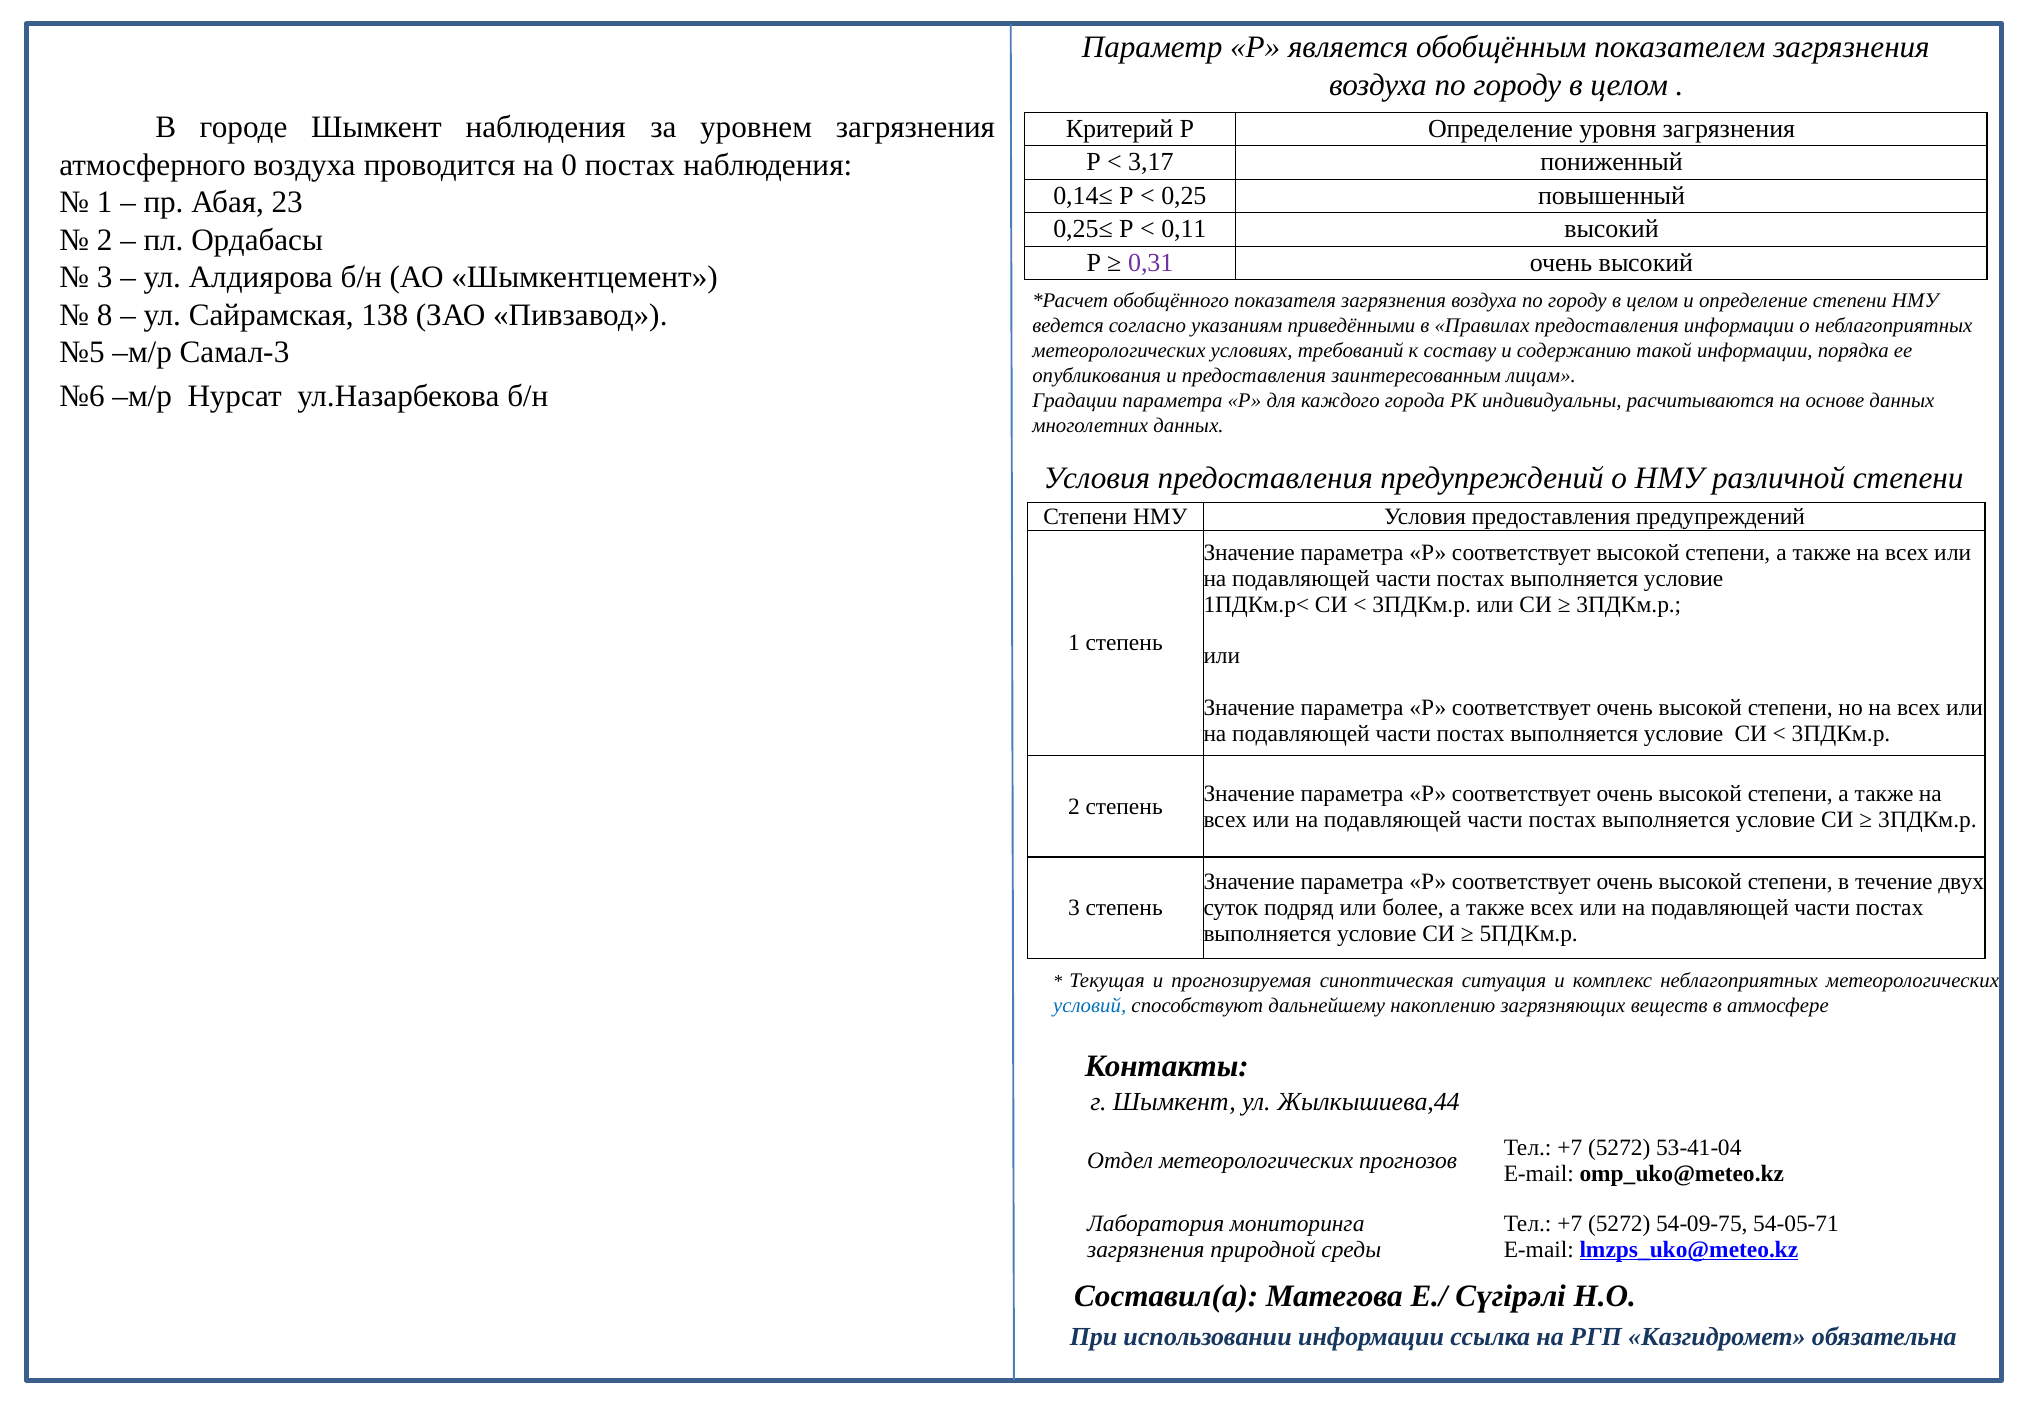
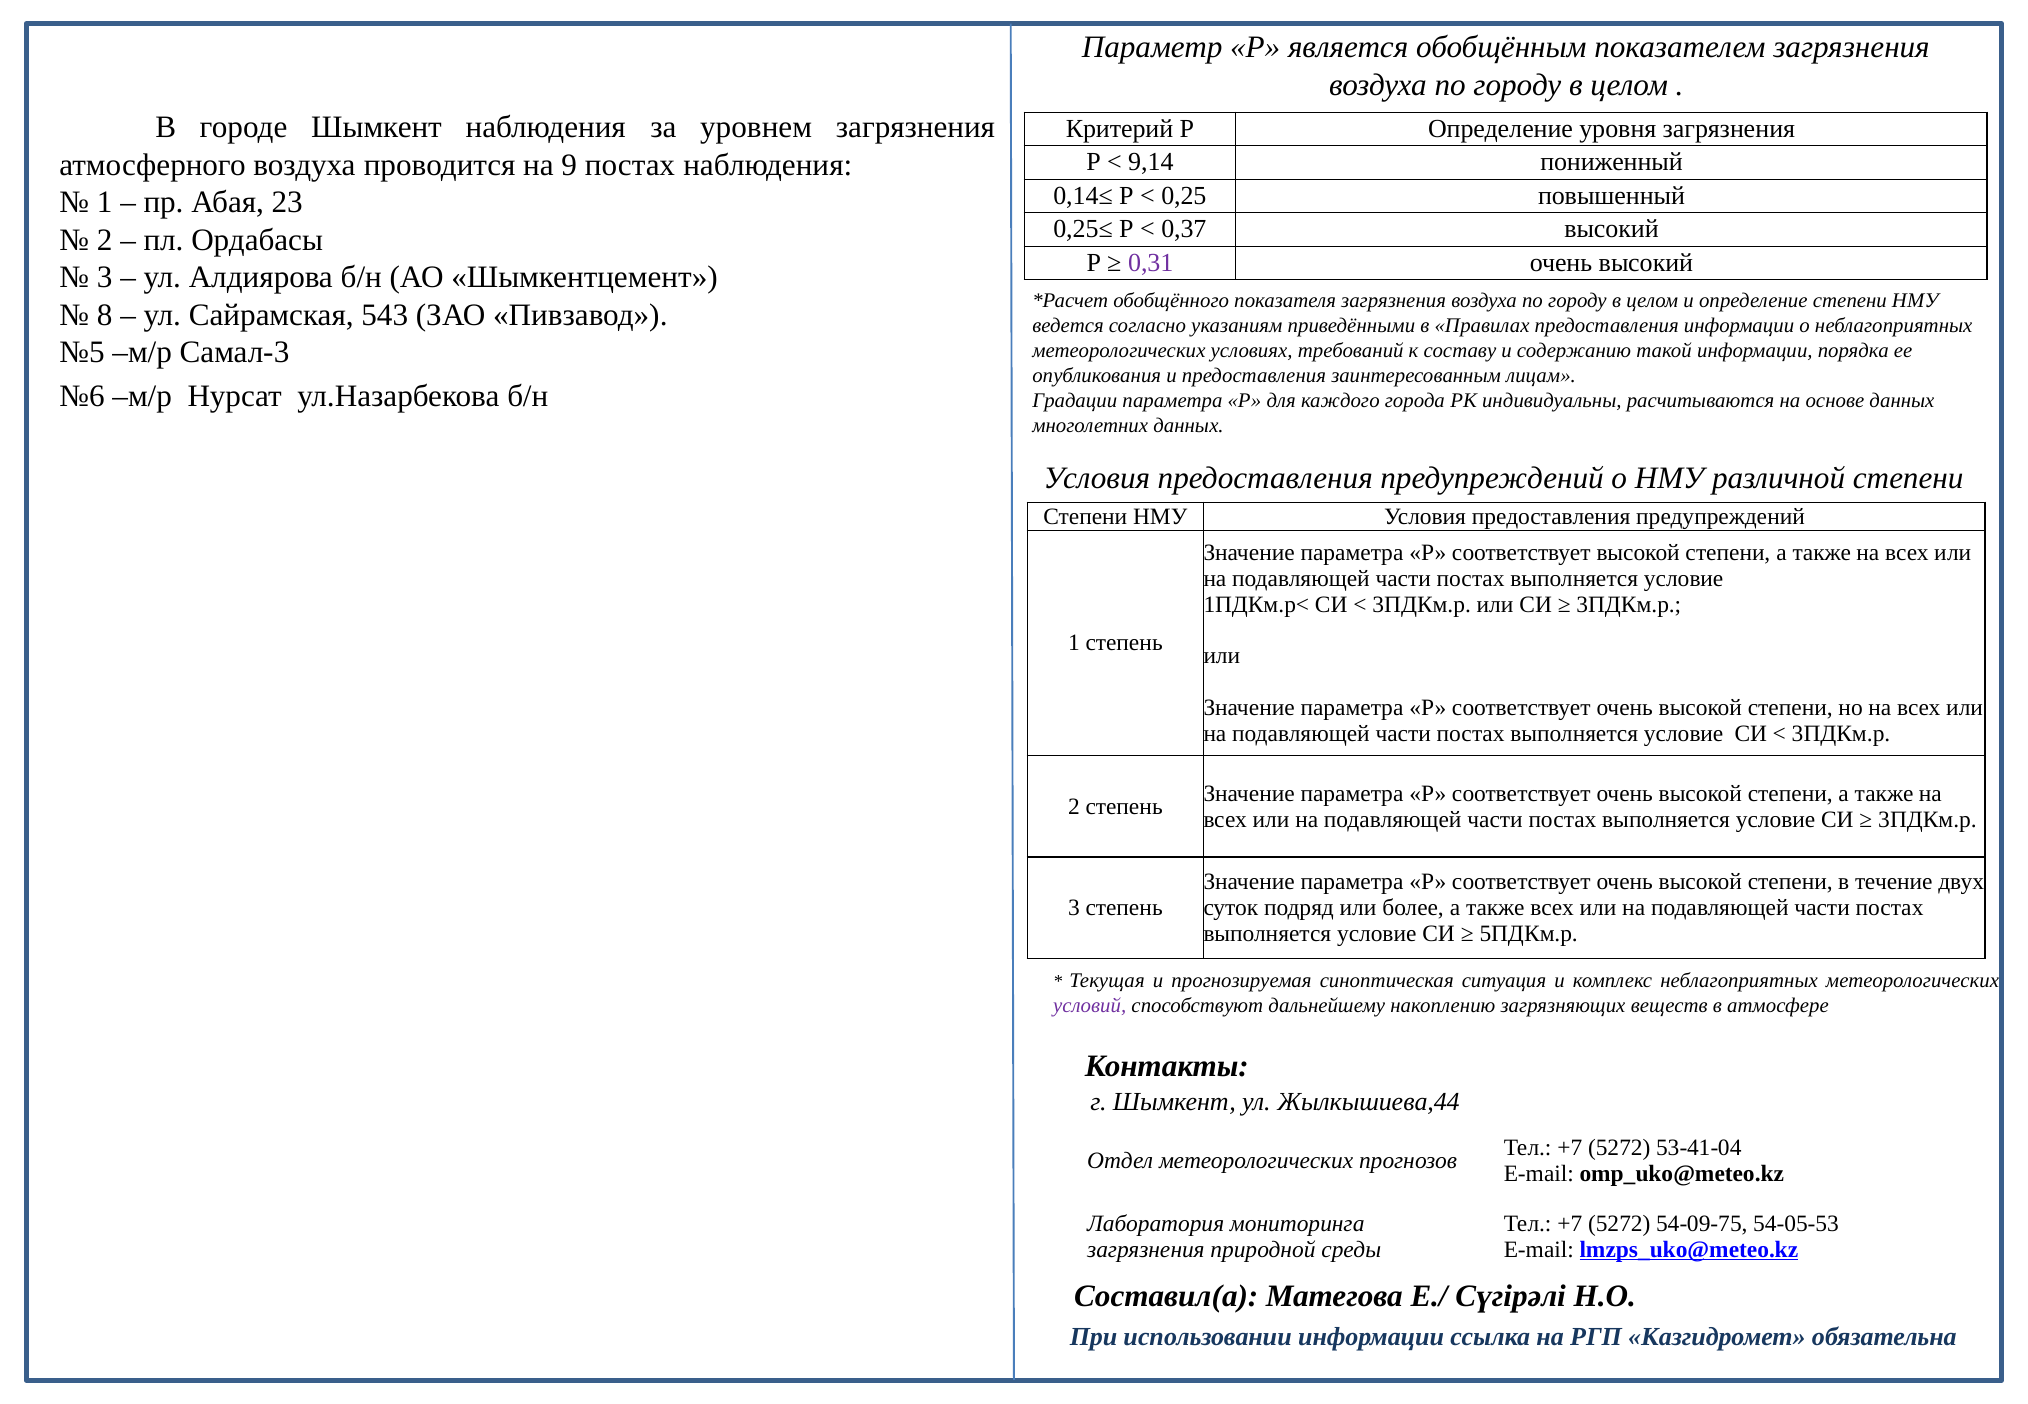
3,17: 3,17 -> 9,14 (1151, 162)
0: 0 -> 9 (569, 165)
0,11: 0,11 -> 0,37 (1184, 229)
138: 138 -> 543 (385, 315)
условий colour: blue -> purple (1090, 1006)
54-05-71: 54-05-71 -> 54-05-53 (1796, 1223)
